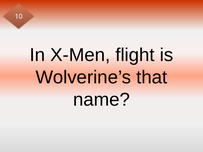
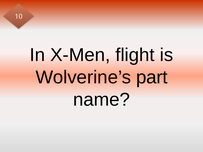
that: that -> part (152, 77)
